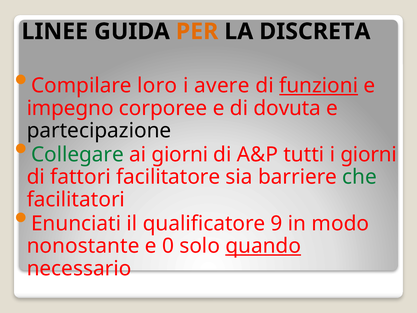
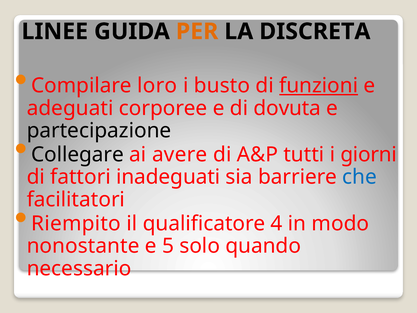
avere: avere -> busto (222, 86)
impegno: impegno -> adeguati (70, 108)
Collegare colour: green -> black (77, 154)
ai giorni: giorni -> avere (180, 154)
facilitatore: facilitatore -> inadeguati (168, 177)
che colour: green -> blue (360, 177)
Enunciati: Enunciati -> Riempito (76, 223)
9: 9 -> 4 (277, 223)
0: 0 -> 5 (168, 246)
quando underline: present -> none (263, 246)
